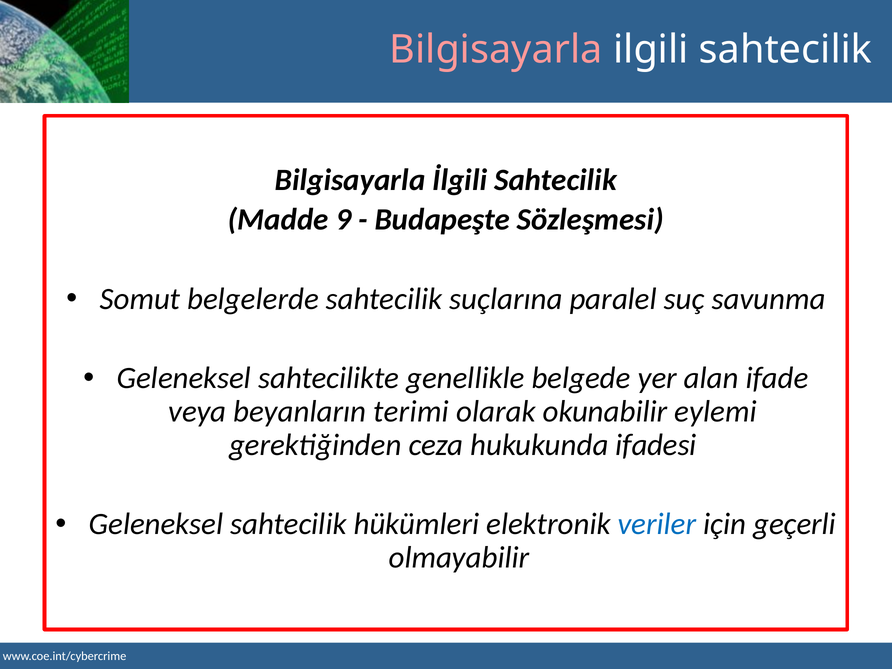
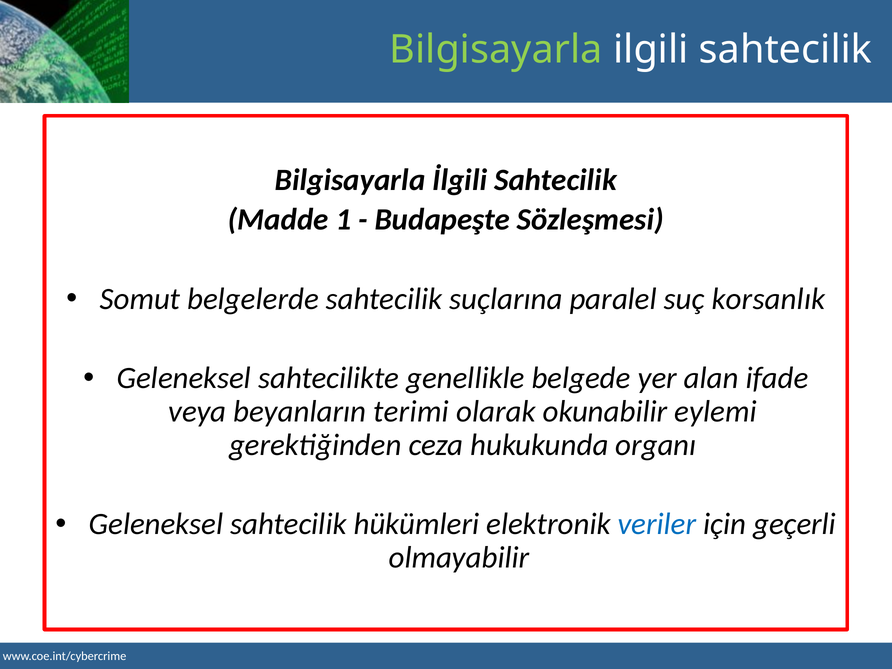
Bilgisayarla colour: pink -> light green (496, 50)
9: 9 -> 1 (343, 220)
savunma: savunma -> korsanlık (768, 299)
ifadesi: ifadesi -> organı (656, 445)
